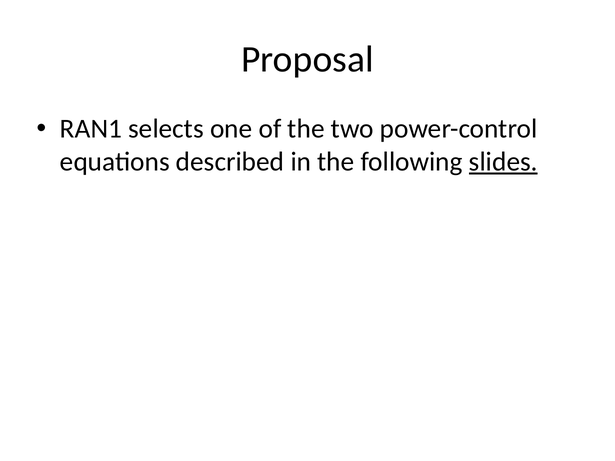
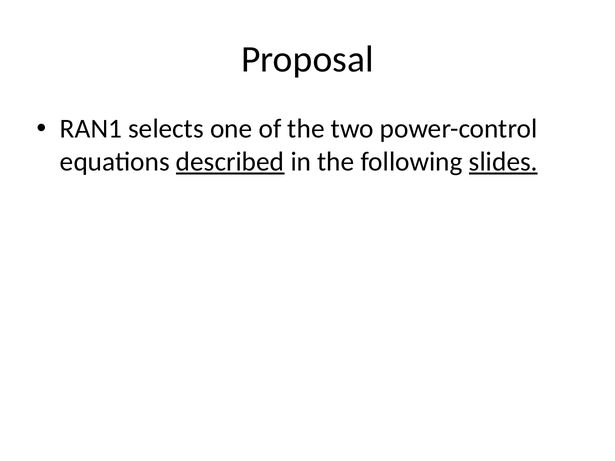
described underline: none -> present (230, 162)
